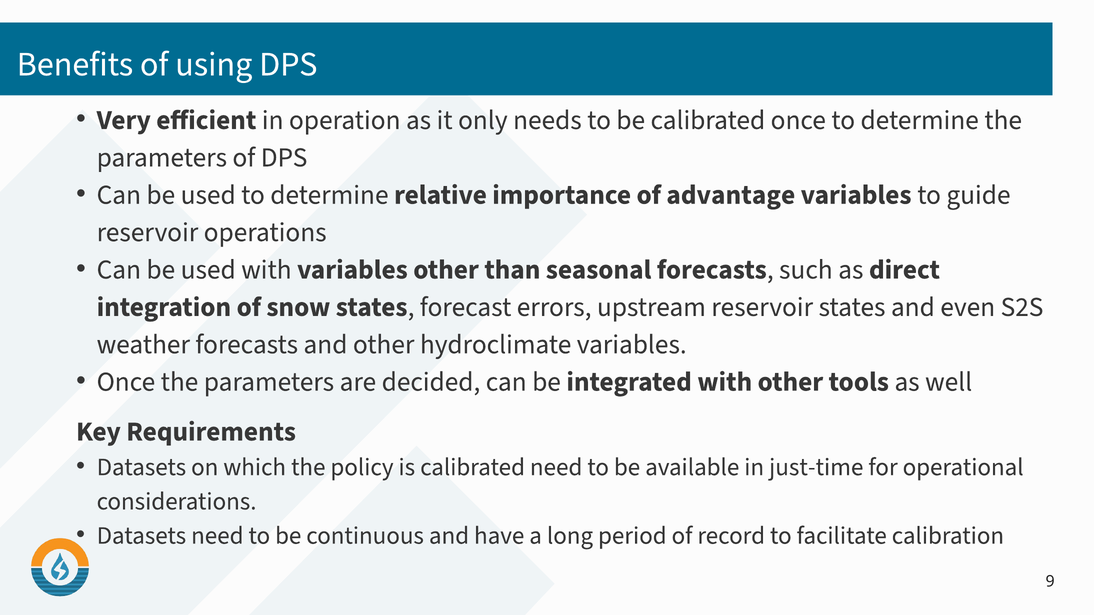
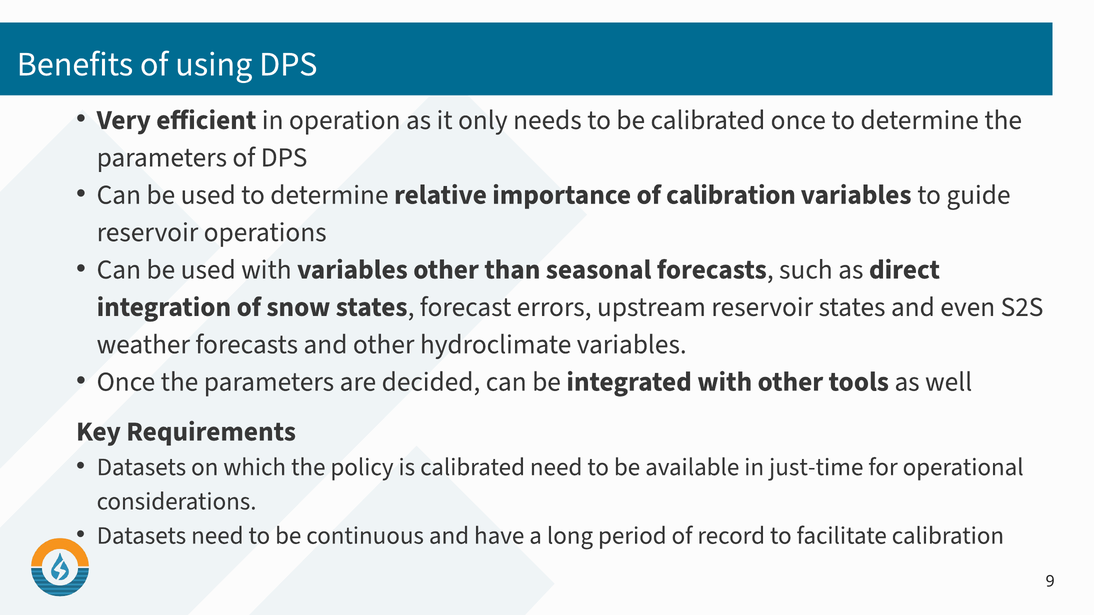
of advantage: advantage -> calibration (731, 195)
